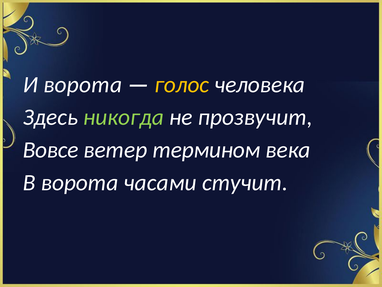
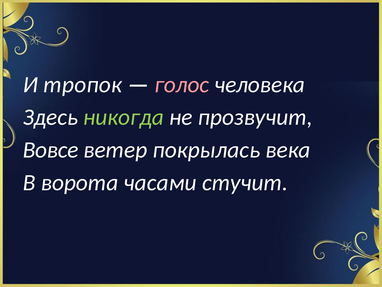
И ворота: ворота -> тропок (83, 84)
голос colour: yellow -> pink (182, 84)
термином: термином -> покрылась (206, 150)
